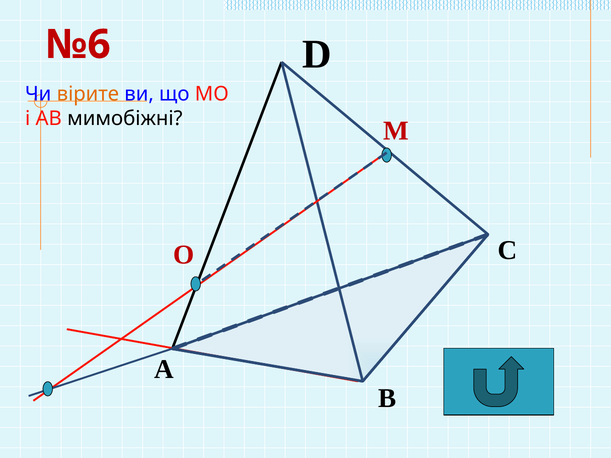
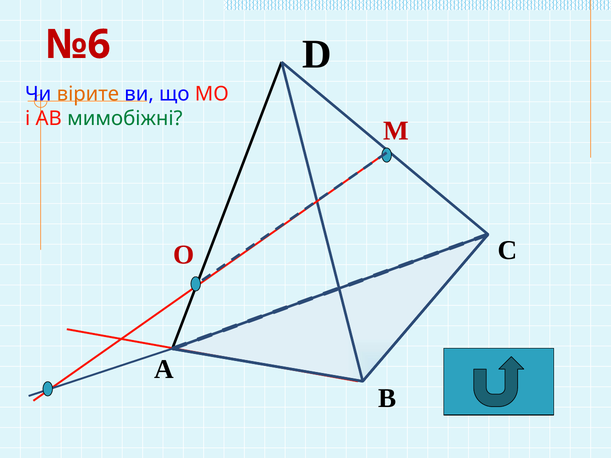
мимобіжні colour: black -> green (125, 119)
